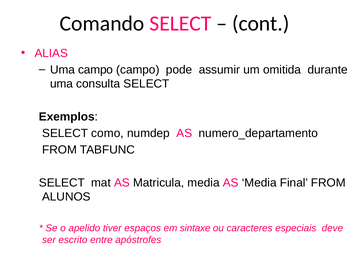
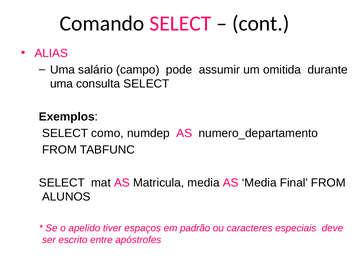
Uma campo: campo -> salário (96, 70)
sintaxe: sintaxe -> padrão (195, 228)
